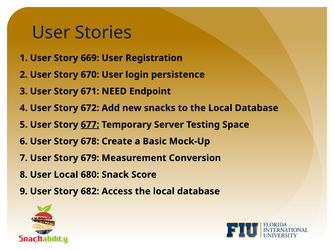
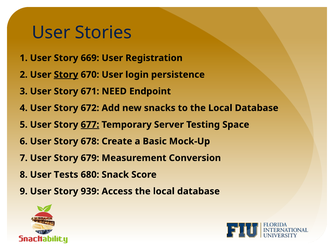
Story underline: none -> present (66, 75)
User Local: Local -> Tests (66, 175)
682: 682 -> 939 (90, 192)
